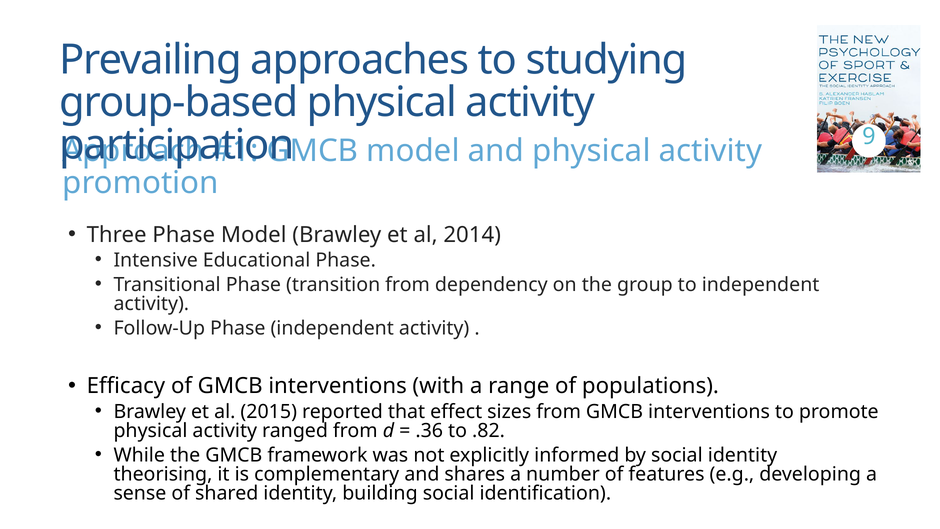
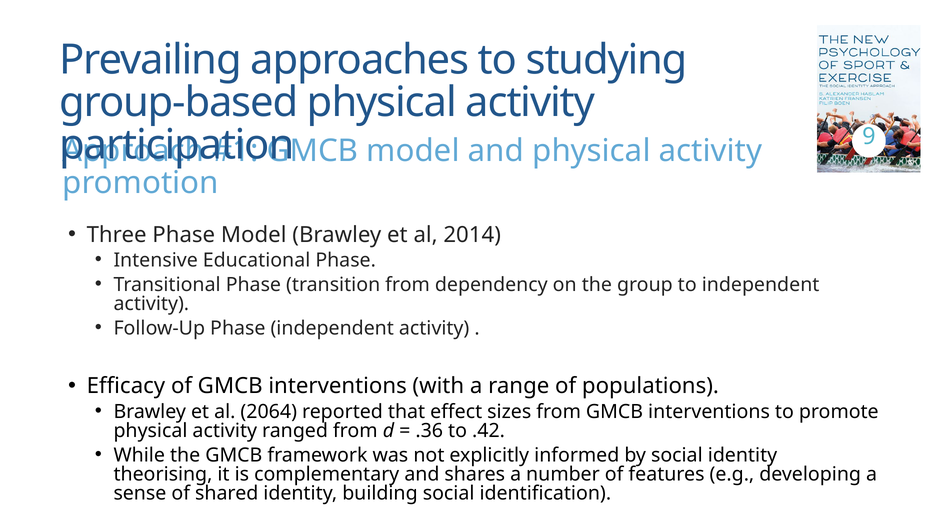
2015: 2015 -> 2064 (269, 412)
.82: .82 -> .42 (488, 431)
